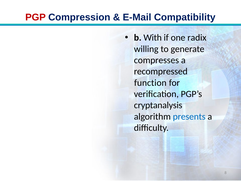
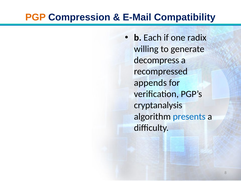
PGP colour: red -> orange (36, 17)
With: With -> Each (153, 38)
compresses: compresses -> decompress (156, 60)
function: function -> appends (150, 83)
